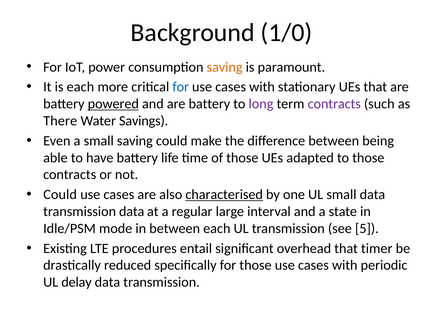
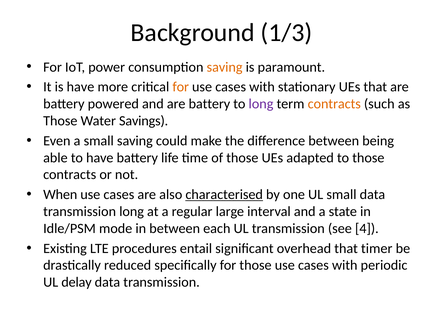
1/0: 1/0 -> 1/3 (286, 33)
is each: each -> have (80, 87)
for colour: blue -> orange (181, 87)
powered underline: present -> none (113, 104)
contracts colour: purple -> orange (334, 104)
There: There -> Those (60, 121)
Could: Could -> When (60, 195)
transmission data: data -> long (132, 212)
5: 5 -> 4 (367, 229)
